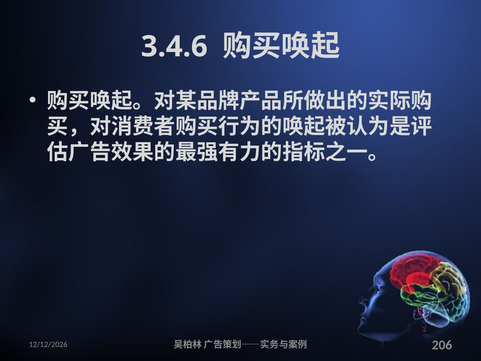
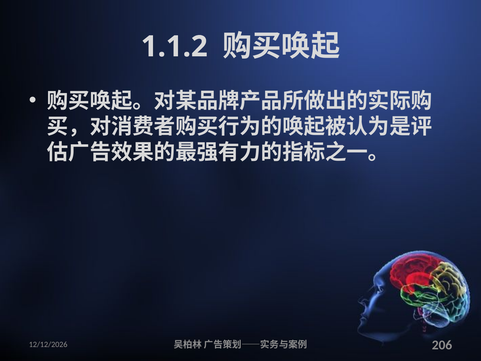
3.4.6: 3.4.6 -> 1.1.2 (174, 47)
